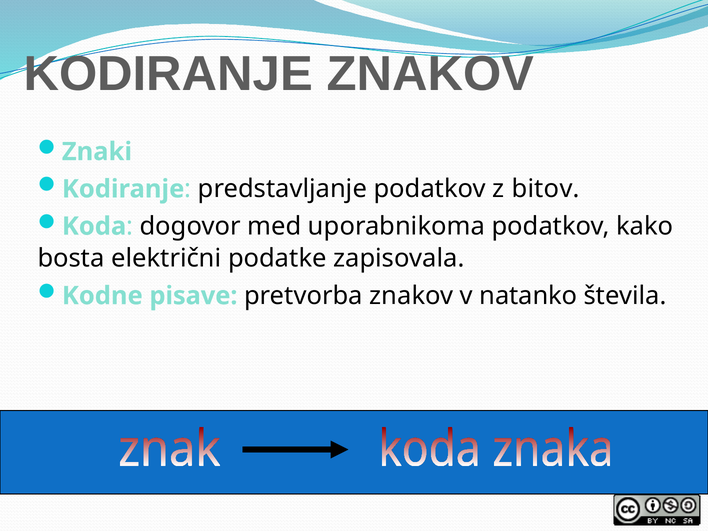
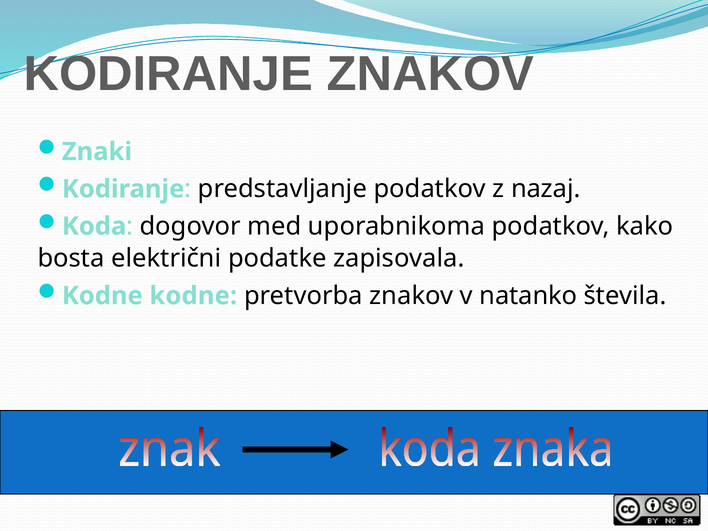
bitov: bitov -> nazaj (546, 189)
Kodne pisave: pisave -> kodne (193, 296)
